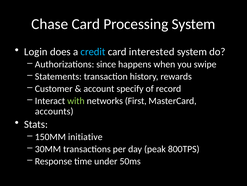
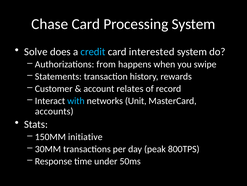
Login: Login -> Solve (36, 52)
since: since -> from (106, 64)
specify: specify -> relates (130, 88)
with colour: light green -> light blue (76, 100)
First: First -> Unit (136, 100)
